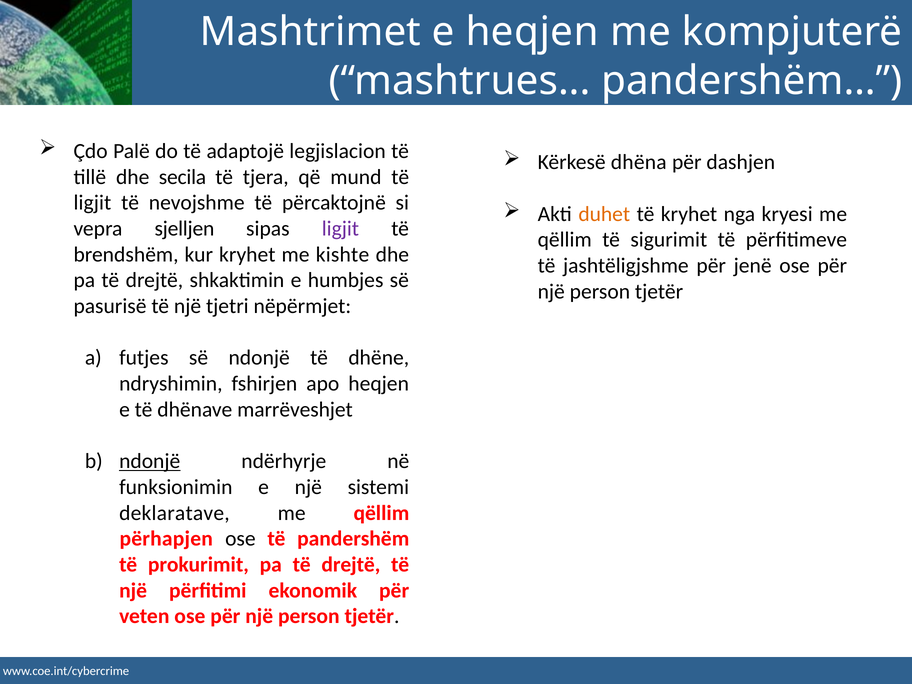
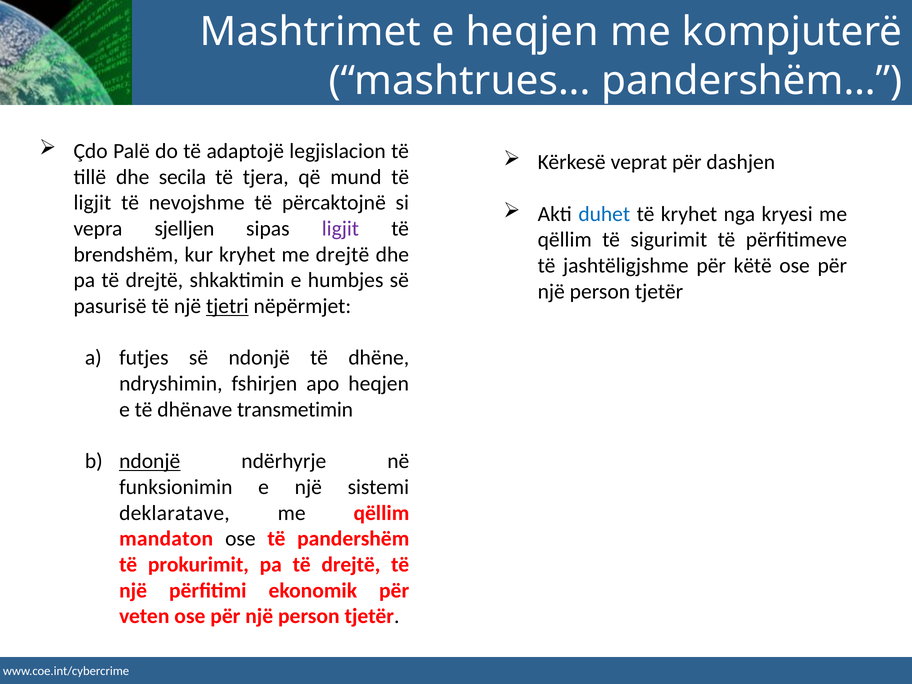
dhëna: dhëna -> veprat (639, 162)
duhet colour: orange -> blue (604, 214)
me kishte: kishte -> drejtë (343, 254)
jenë: jenë -> këtë (753, 266)
tjetri underline: none -> present (227, 306)
marrëveshjet: marrëveshjet -> transmetimin (295, 410)
përhapjen: përhapjen -> mandaton (166, 539)
